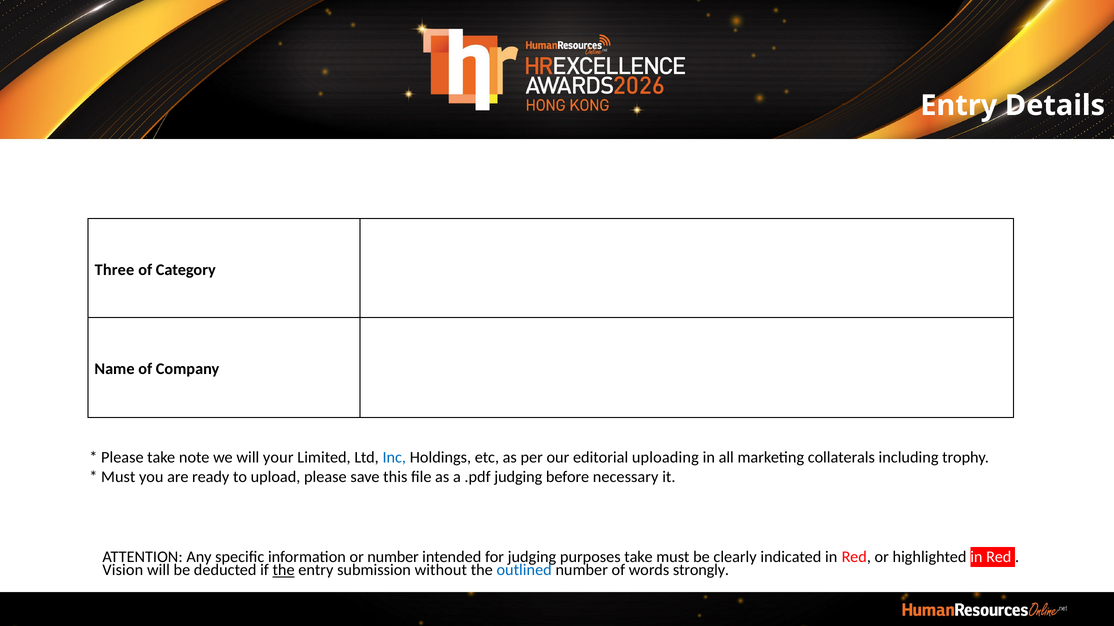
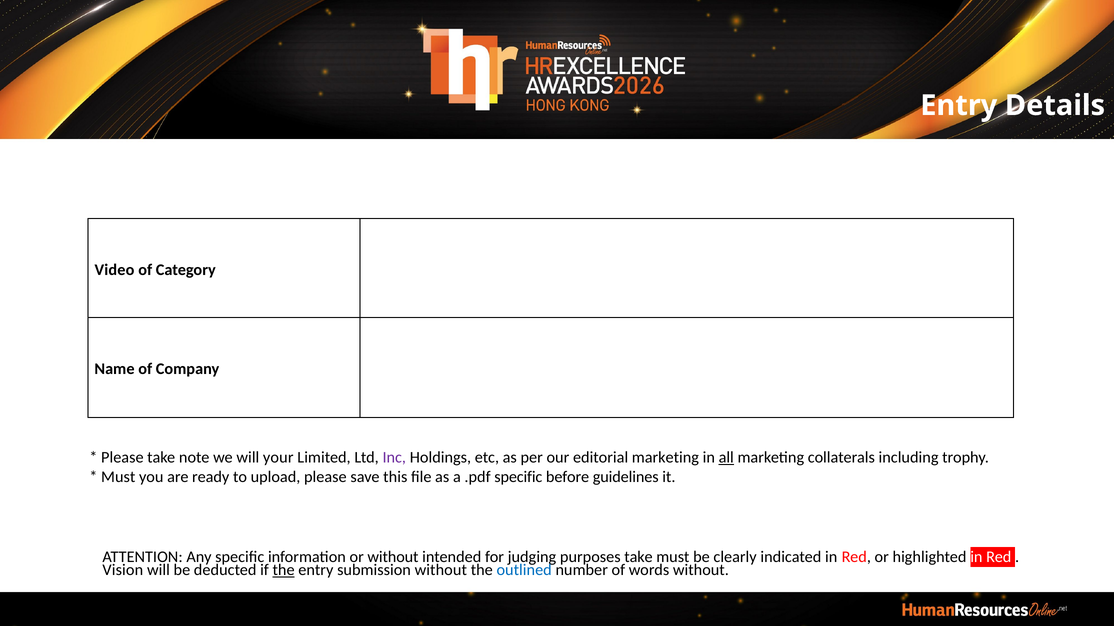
Three: Three -> Video (114, 270)
Inc colour: blue -> purple (394, 458)
editorial uploading: uploading -> marketing (665, 458)
all underline: none -> present (726, 458)
.pdf judging: judging -> specific (518, 477)
necessary: necessary -> guidelines (626, 477)
or number: number -> without (393, 558)
words strongly: strongly -> without (701, 570)
